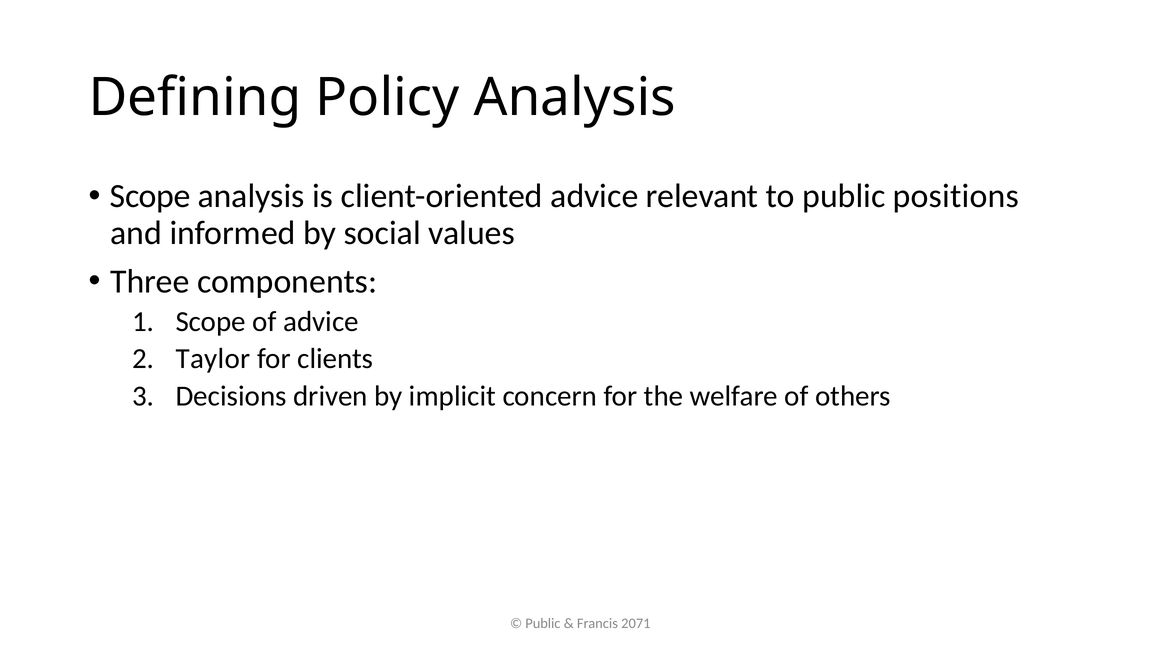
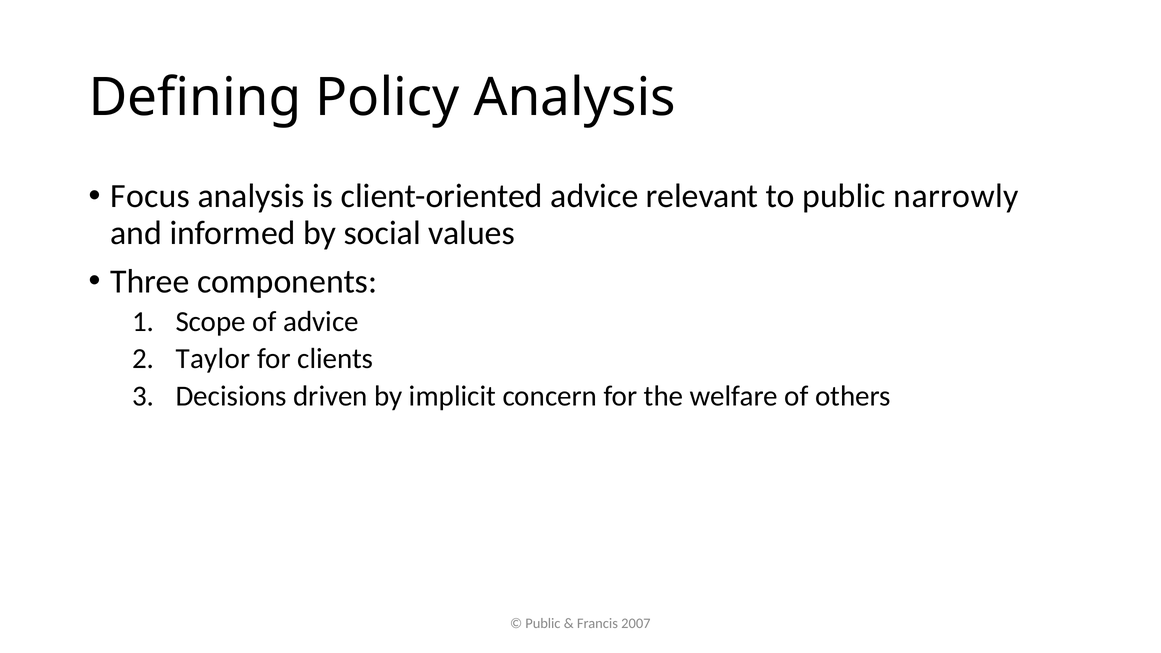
Scope: Scope -> Focus (150, 196)
positions: positions -> narrowly (956, 196)
2071: 2071 -> 2007 (636, 624)
